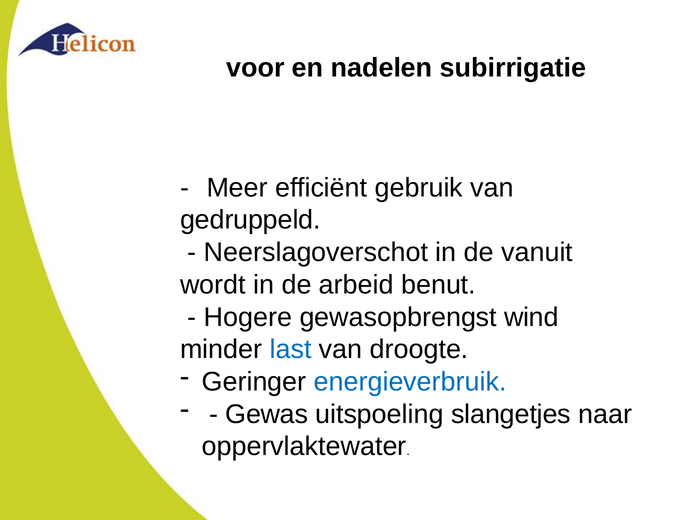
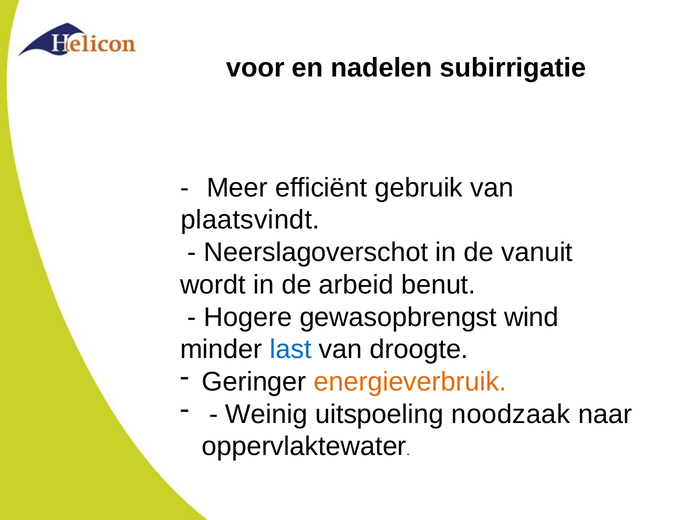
gedruppeld: gedruppeld -> plaatsvindt (250, 220)
energieverbruik colour: blue -> orange (410, 382)
Gewas: Gewas -> Weinig (267, 414)
slangetjes: slangetjes -> noodzaak (511, 414)
